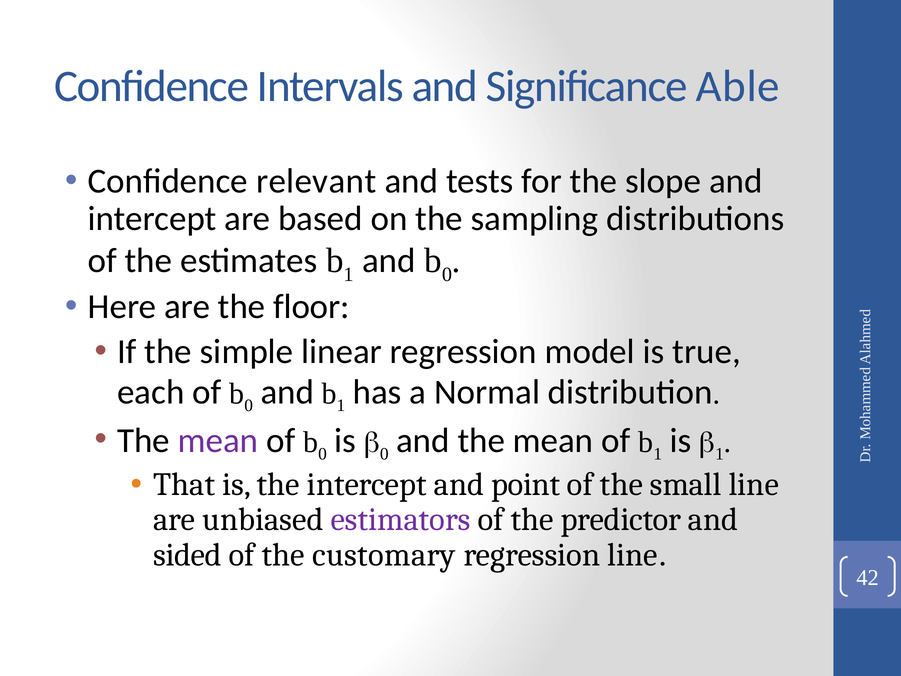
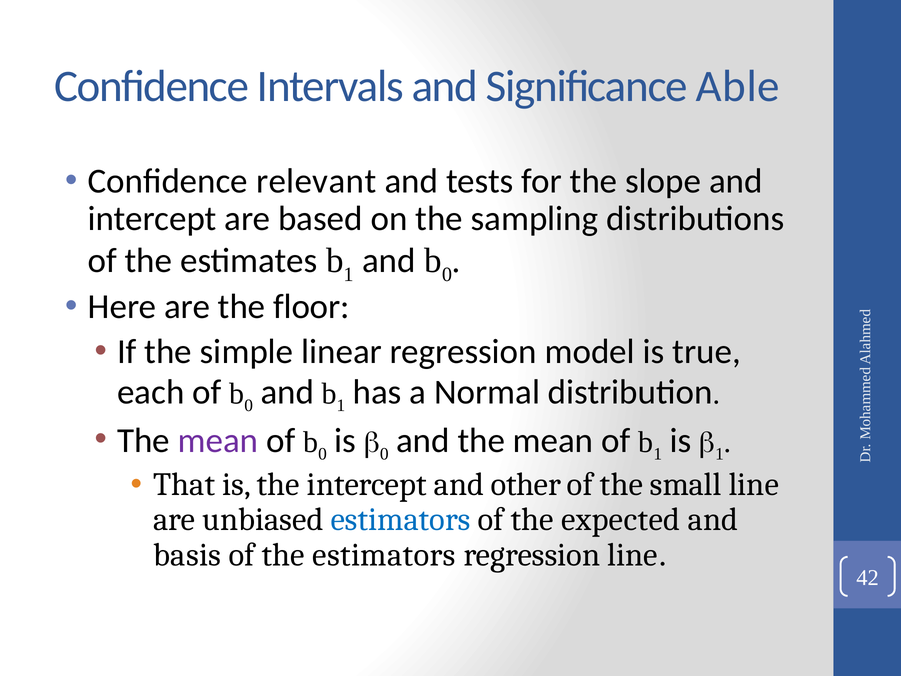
point: point -> other (526, 484)
estimators colour: purple -> blue (401, 519)
predictor: predictor -> expected (621, 519)
sided: sided -> basis (187, 555)
the customary: customary -> estimators (384, 555)
